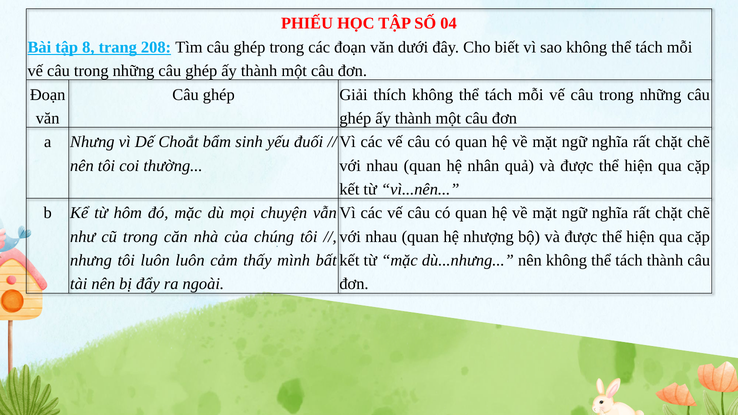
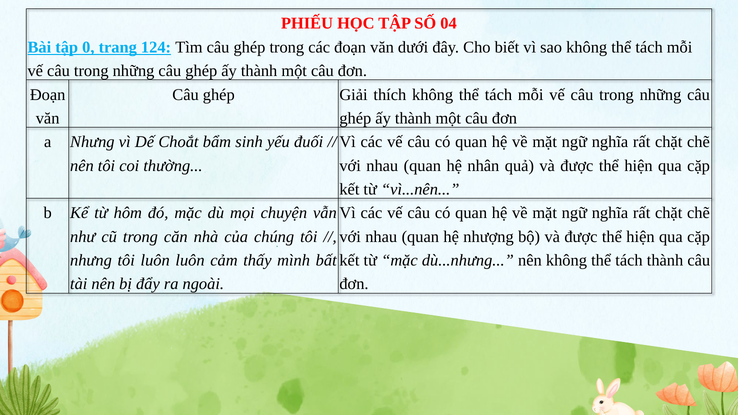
8: 8 -> 0 (88, 47)
208: 208 -> 124 (156, 47)
